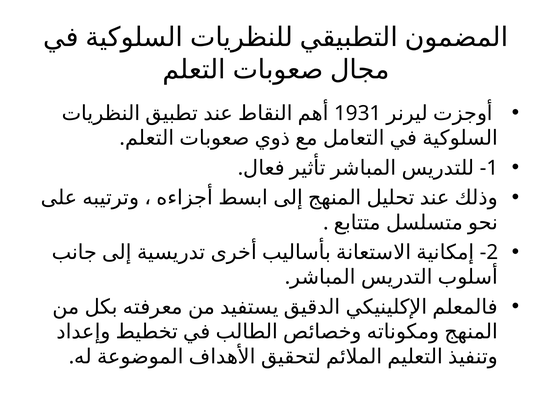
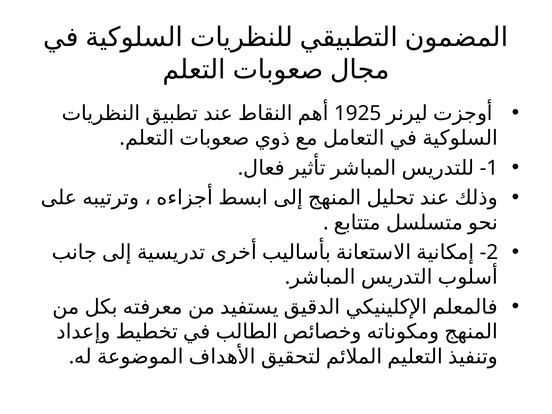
1931: 1931 -> 1925 (358, 113)
